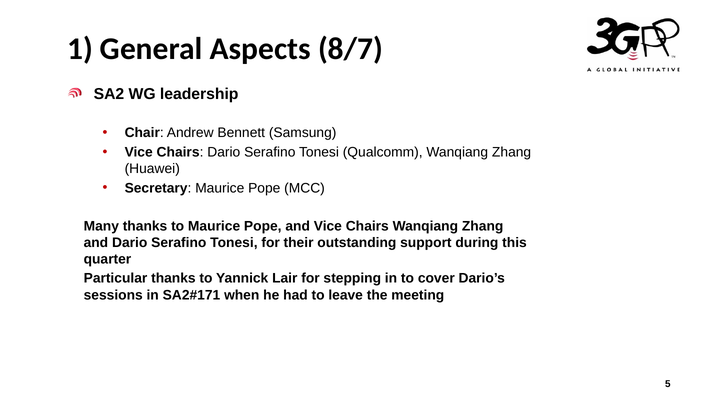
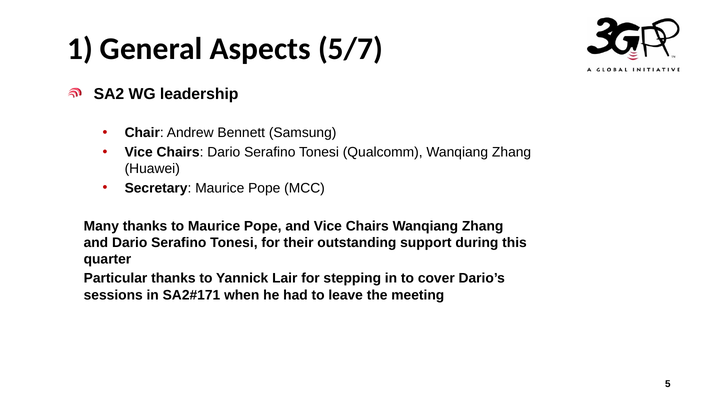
8/7: 8/7 -> 5/7 (351, 49)
